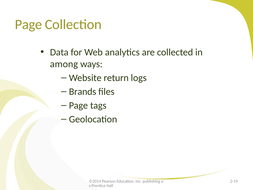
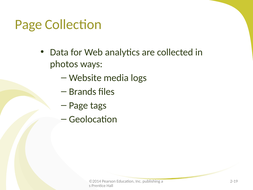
among: among -> photos (64, 64)
return: return -> media (116, 78)
